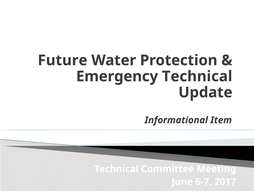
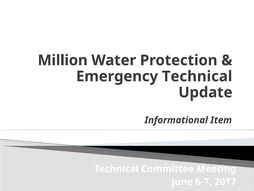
Future: Future -> Million (63, 60)
